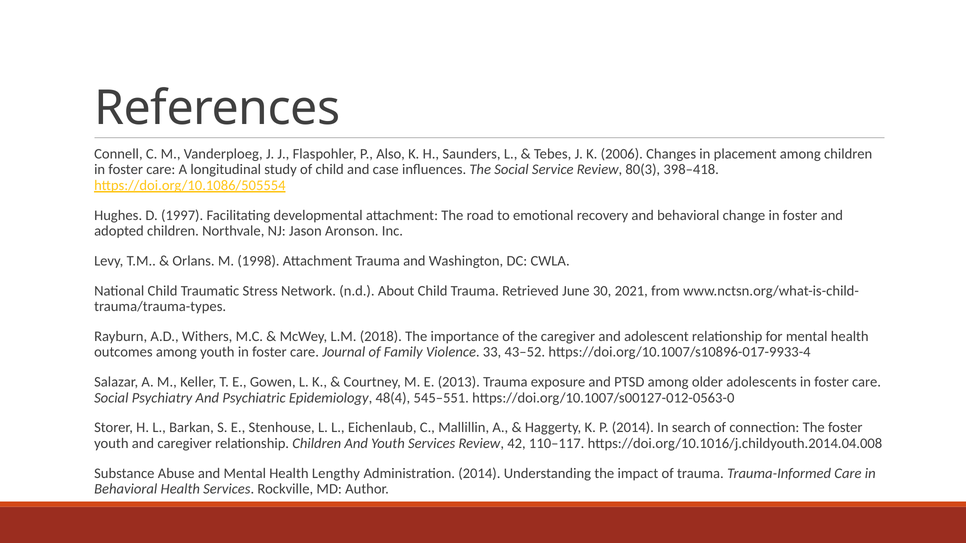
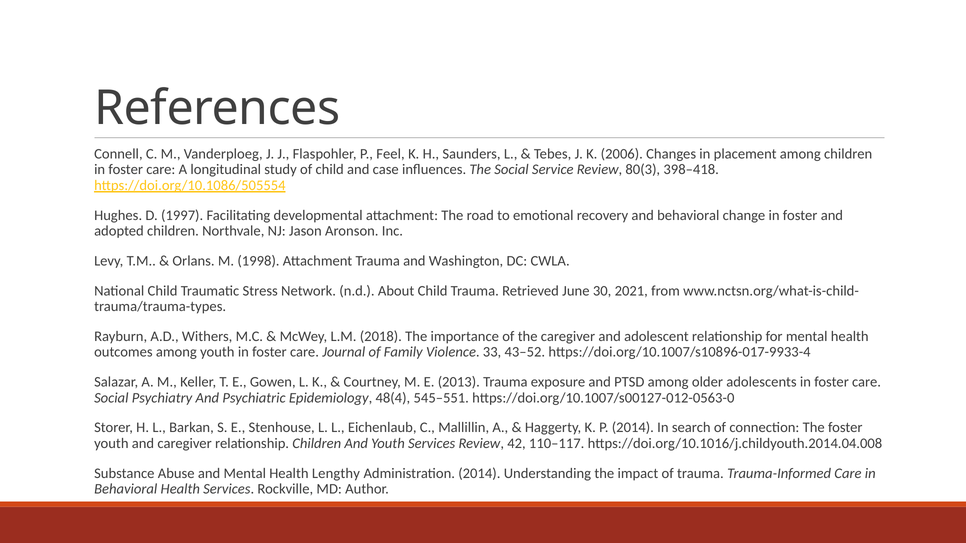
Also: Also -> Feel (390, 154)
